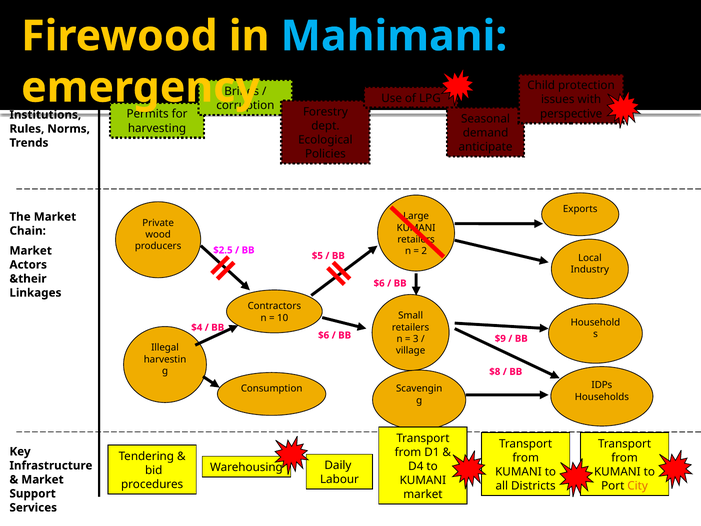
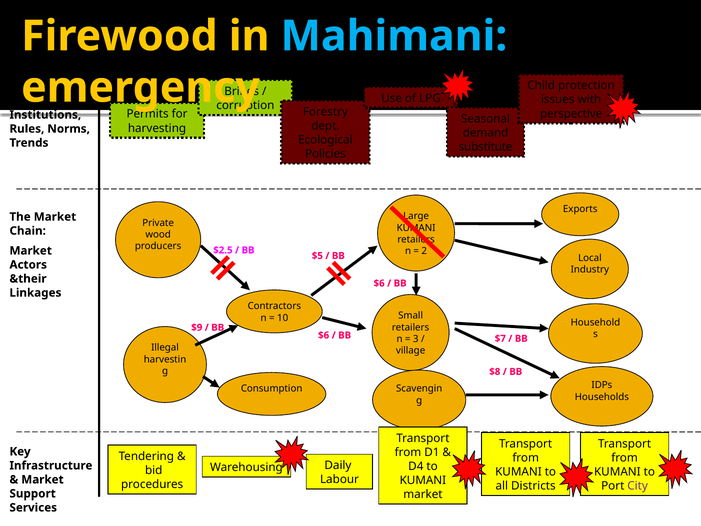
anticipate: anticipate -> substitute (486, 147)
$4: $4 -> $9 (197, 327)
$9: $9 -> $7 (500, 338)
City colour: orange -> purple (638, 486)
